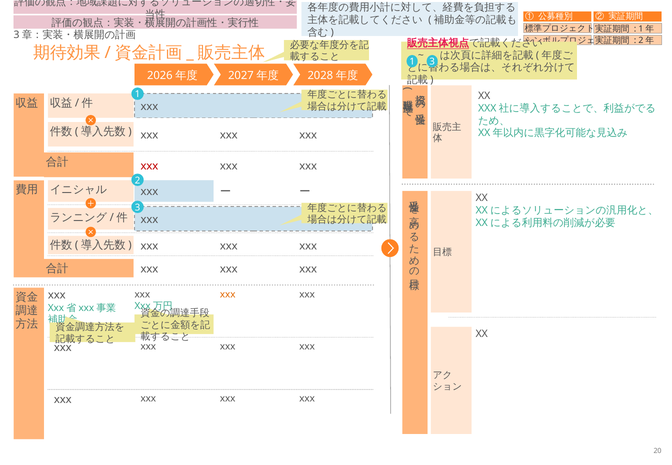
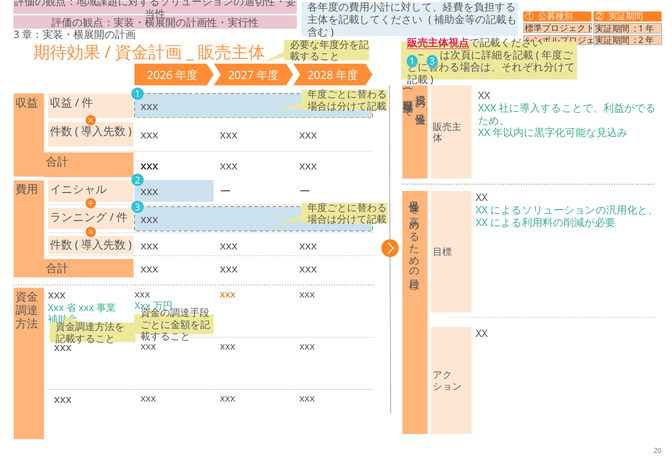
xxx colour: red -> black (149, 166)
